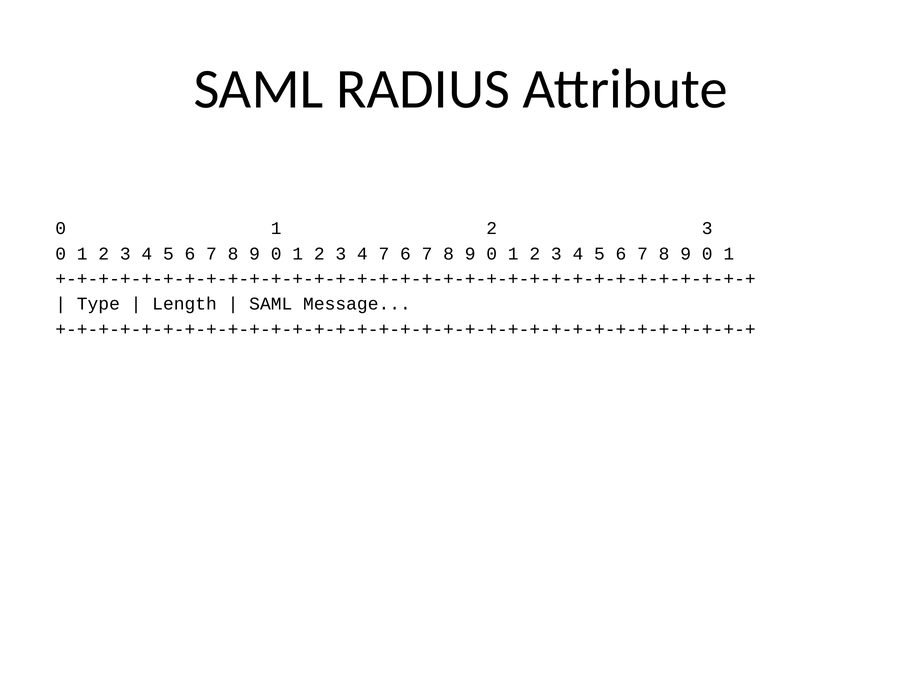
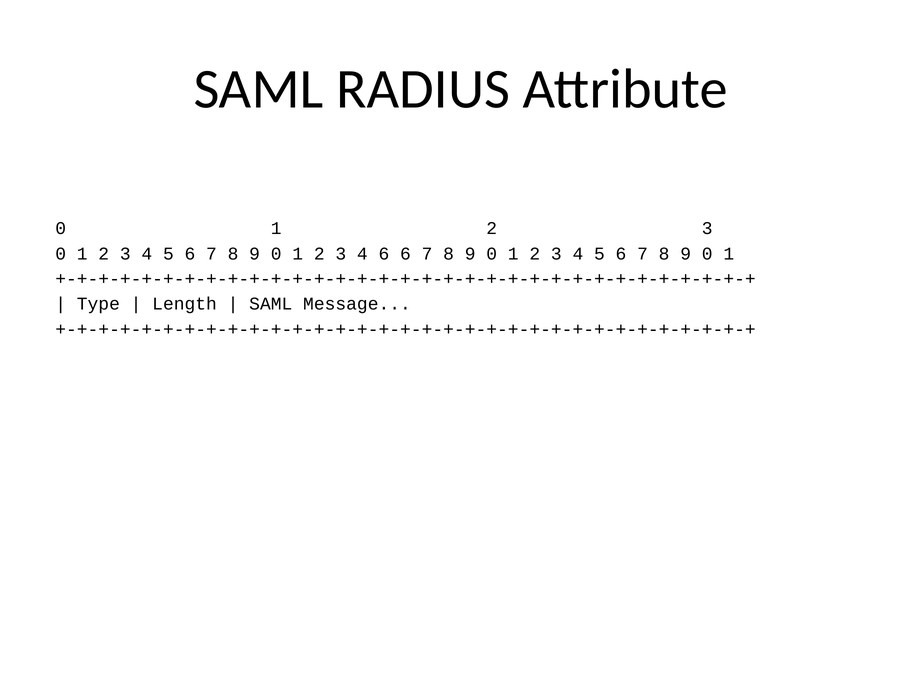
4 7: 7 -> 6 (384, 253)
